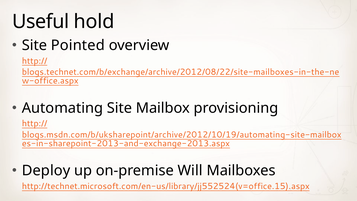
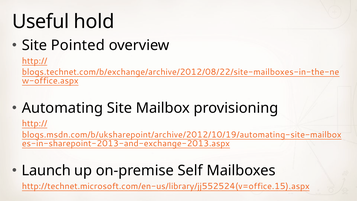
Deploy: Deploy -> Launch (46, 170)
Will: Will -> Self (190, 170)
